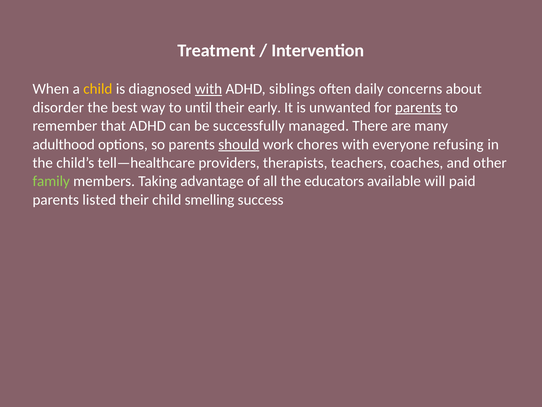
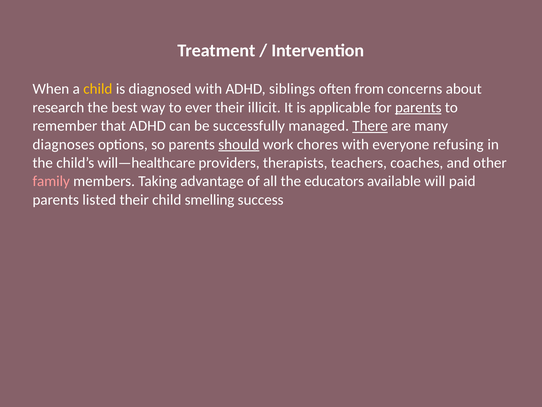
with underline: present -> none (208, 89)
daily: daily -> from (369, 89)
disorder: disorder -> research (58, 107)
until: until -> ever (198, 107)
early: early -> illicit (264, 107)
unwanted: unwanted -> applicable (340, 107)
There underline: none -> present (370, 126)
adulthood: adulthood -> diagnoses (64, 144)
tell—healthcare: tell—healthcare -> will—healthcare (146, 163)
family colour: light green -> pink (51, 181)
